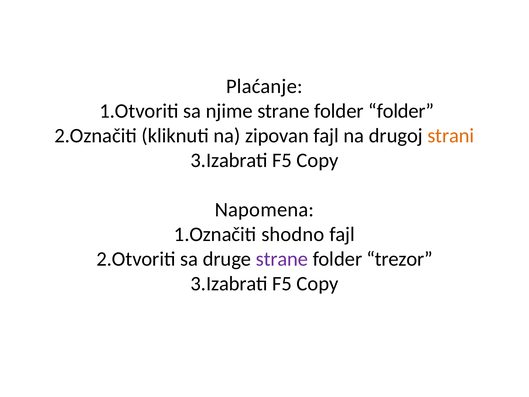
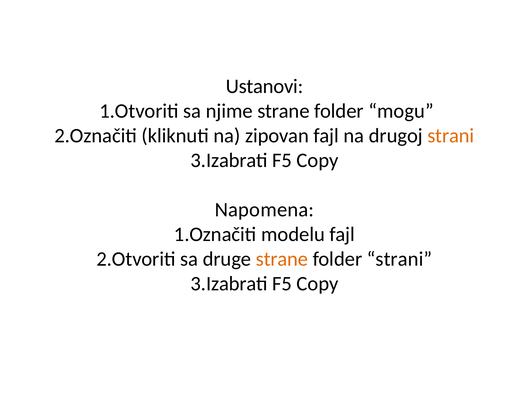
Plaćanje: Plaćanje -> Ustanovi (265, 86)
folder folder: folder -> mogu (401, 111)
shodno: shodno -> modelu (293, 234)
strane colour: purple -> orange (282, 259)
folder trezor: trezor -> strani (400, 259)
